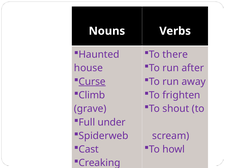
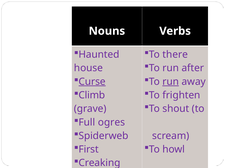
run underline: none -> present (171, 82)
under: under -> ogres (111, 123)
Cast: Cast -> First (89, 150)
